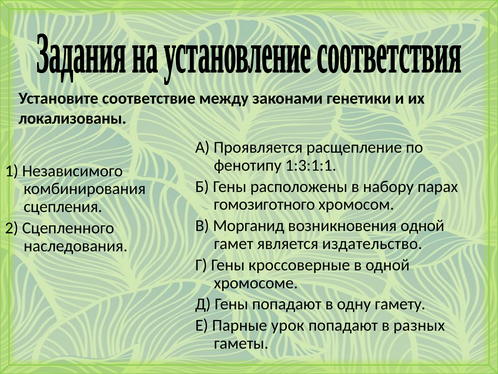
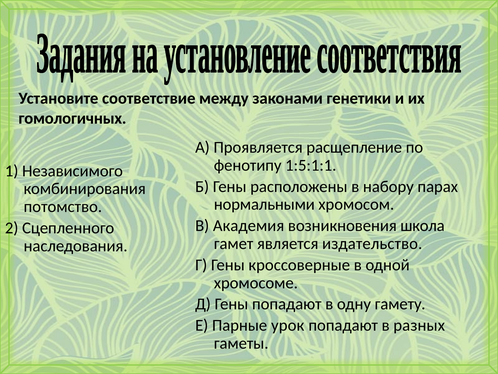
локализованы: локализованы -> гомологичных (72, 118)
1:3:1:1: 1:3:1:1 -> 1:5:1:1 (311, 165)
гомозиготного: гомозиготного -> нормальными (264, 204)
сцепления: сцепления -> потомство (63, 206)
Морганид: Морганид -> Академия (249, 225)
возникновения одной: одной -> школа (422, 225)
